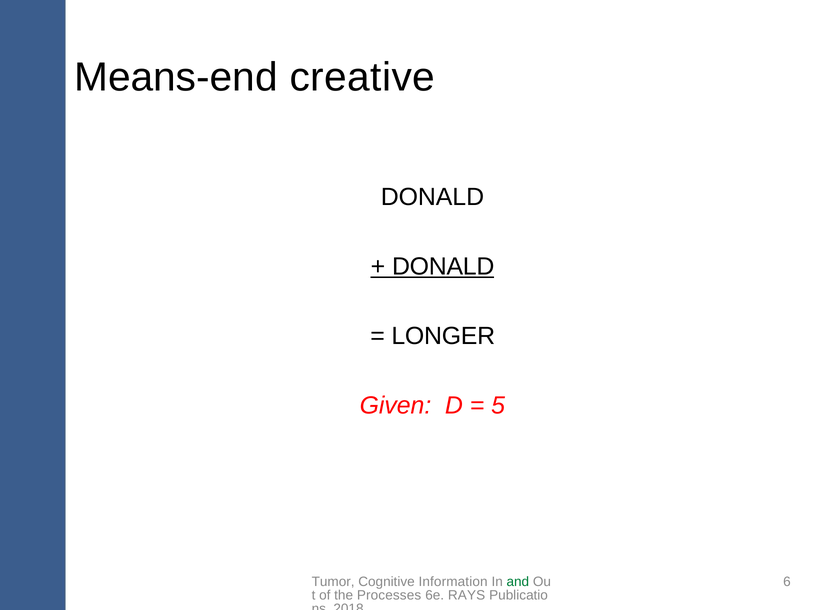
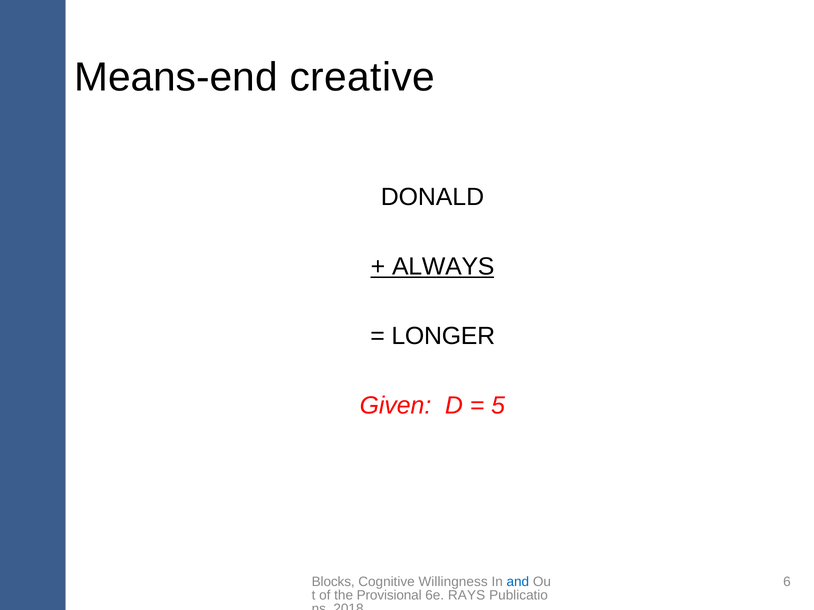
DONALD: DONALD -> ALWAYS (443, 267)
Tumor: Tumor -> Blocks (333, 582)
Information: Information -> Willingness (453, 582)
and colour: green -> blue (518, 582)
Processes: Processes -> Provisional (389, 596)
